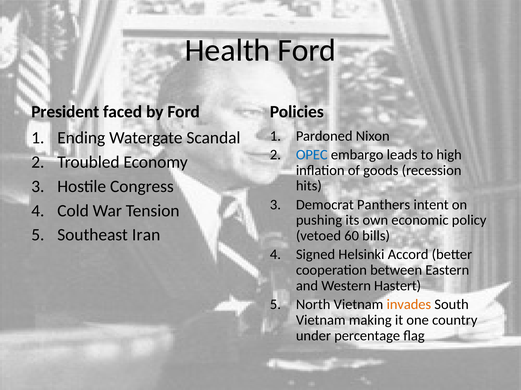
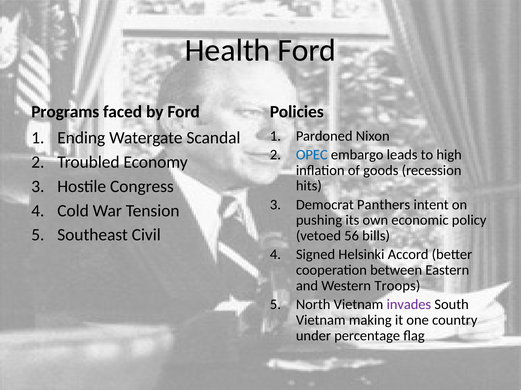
President: President -> Programs (65, 112)
Iran: Iran -> Civil (146, 235)
60: 60 -> 56 (352, 236)
Hastert: Hastert -> Troops (397, 286)
invades colour: orange -> purple (409, 305)
